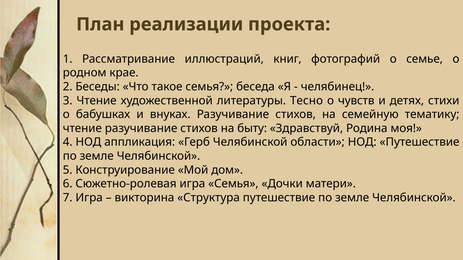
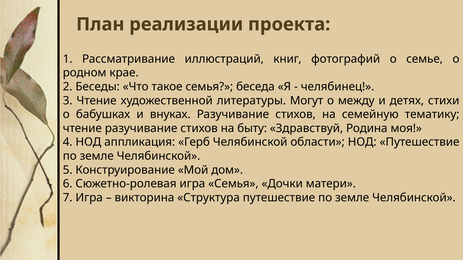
Тесно: Тесно -> Могут (307, 101)
чувств: чувств -> между (356, 101)
